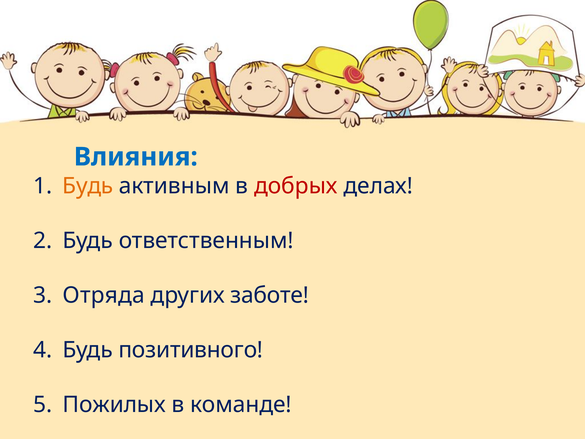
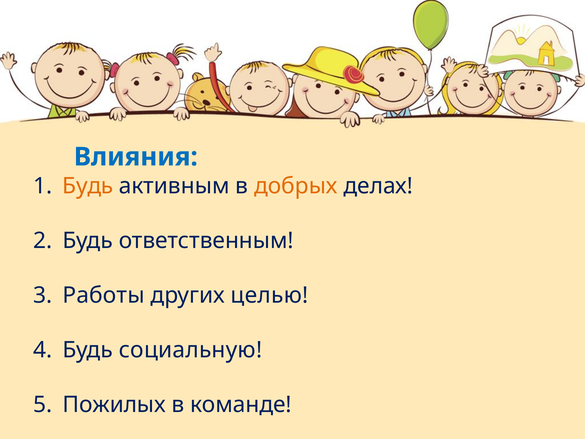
добрых colour: red -> orange (296, 186)
Отряда: Отряда -> Работы (104, 295)
заботе: заботе -> целью (269, 295)
позитивного: позитивного -> социальную (191, 350)
